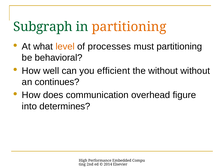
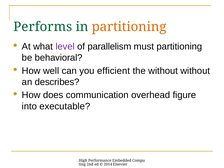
Subgraph: Subgraph -> Performs (43, 27)
level colour: orange -> purple (65, 47)
processes: processes -> parallelism (109, 47)
continues: continues -> describes (57, 82)
determines: determines -> executable (65, 106)
